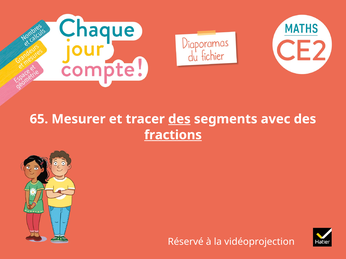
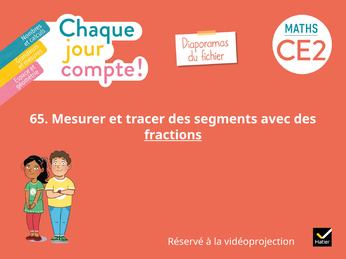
des underline: present -> none (179, 119)
